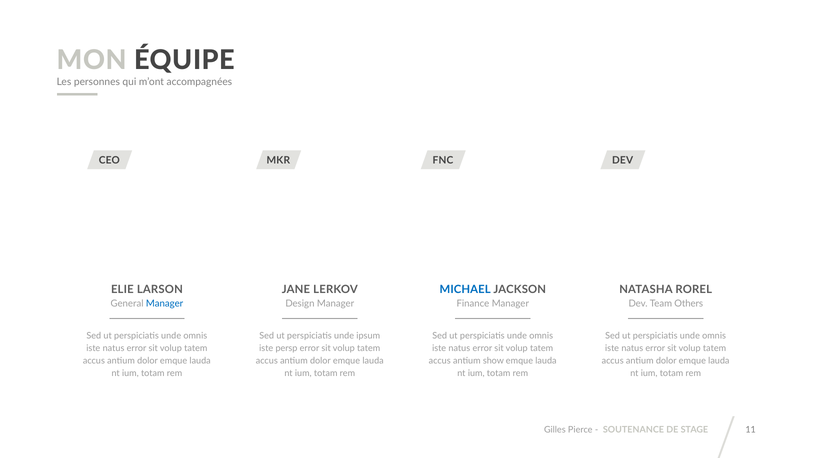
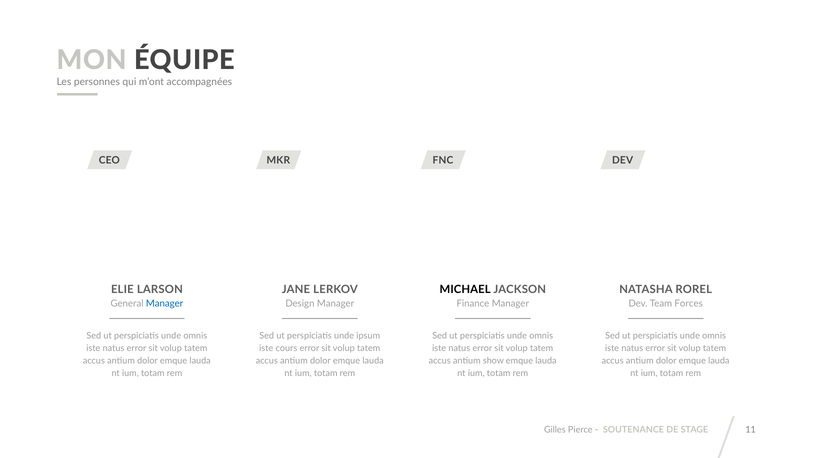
MICHAEL colour: blue -> black (465, 289)
Others: Others -> Forces (689, 303)
persp: persp -> cours (286, 348)
